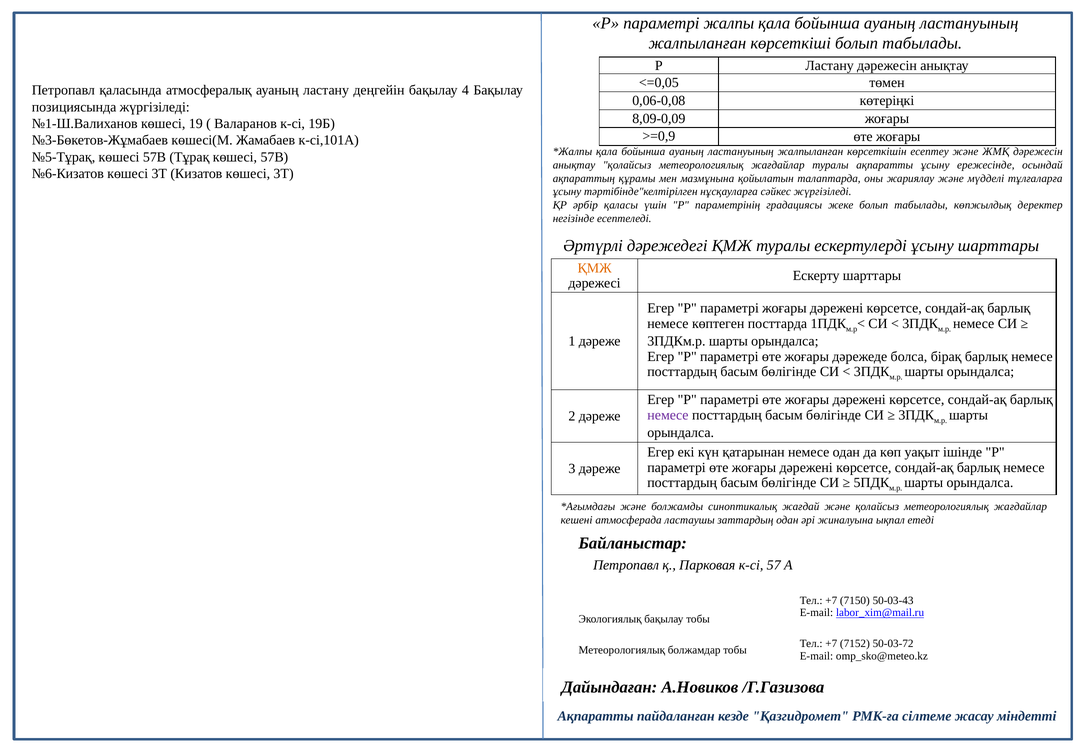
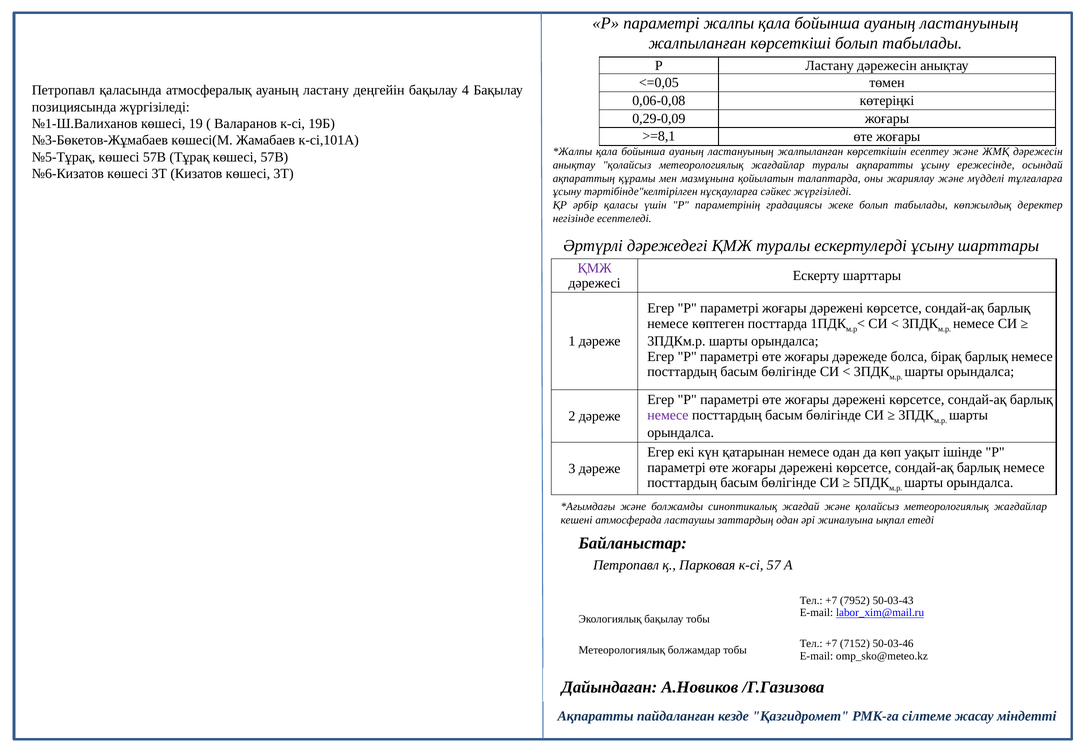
8,09-0,09: 8,09-0,09 -> 0,29-0,09 (659, 118)
>=0,9: >=0,9 -> >=8,1 (659, 136)
ҚМЖ colour: orange -> purple (595, 268)
7150: 7150 -> 7952 (855, 600)
50-03-72: 50-03-72 -> 50-03-46 (893, 644)
